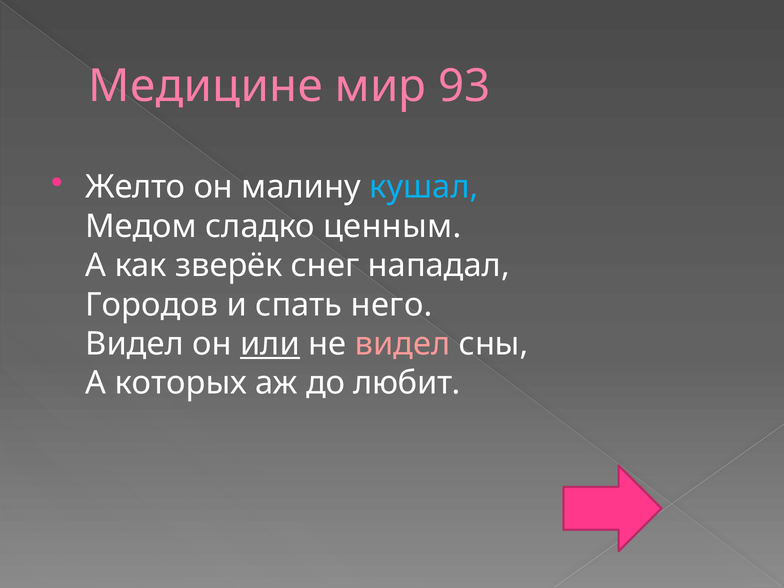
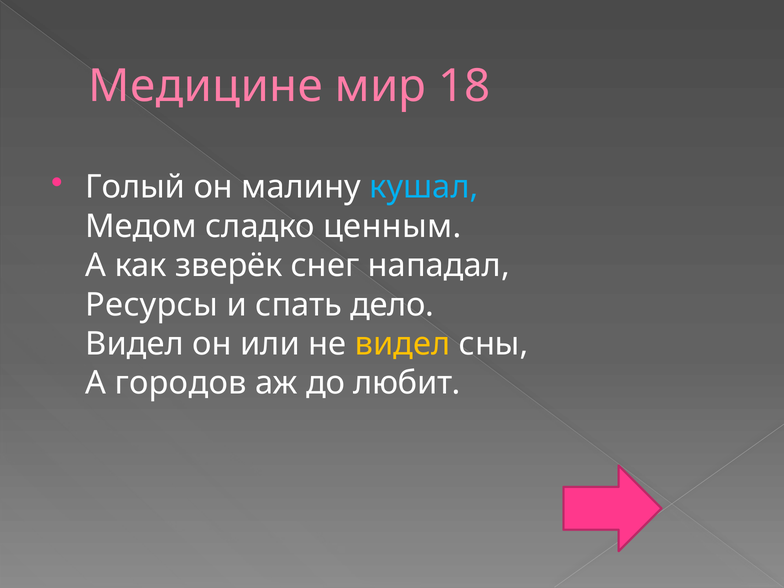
93: 93 -> 18 (464, 86)
Желто: Желто -> Голый (135, 187)
Городов: Городов -> Ресурсы (152, 305)
него: него -> дело (392, 305)
или underline: present -> none (270, 344)
видел colour: pink -> yellow (403, 344)
которых: которых -> городов (181, 383)
